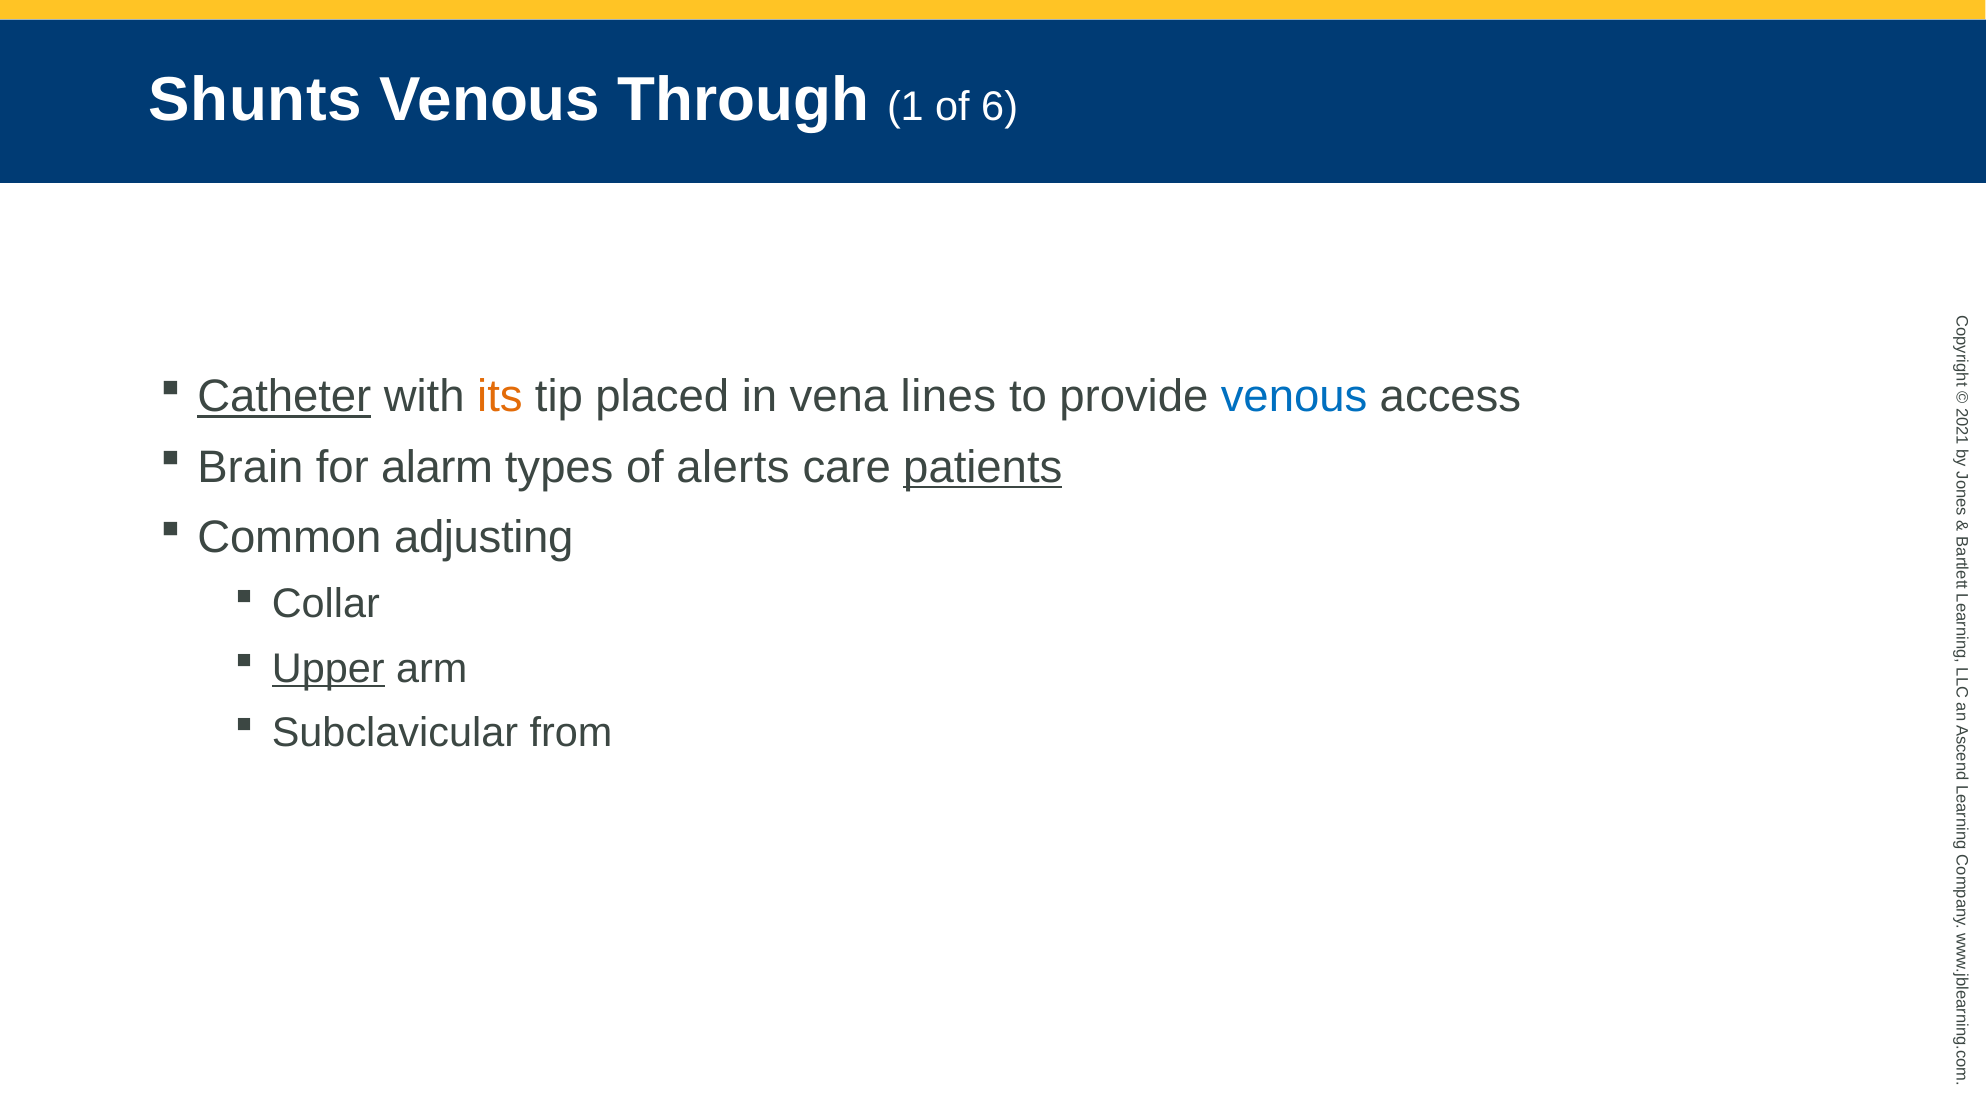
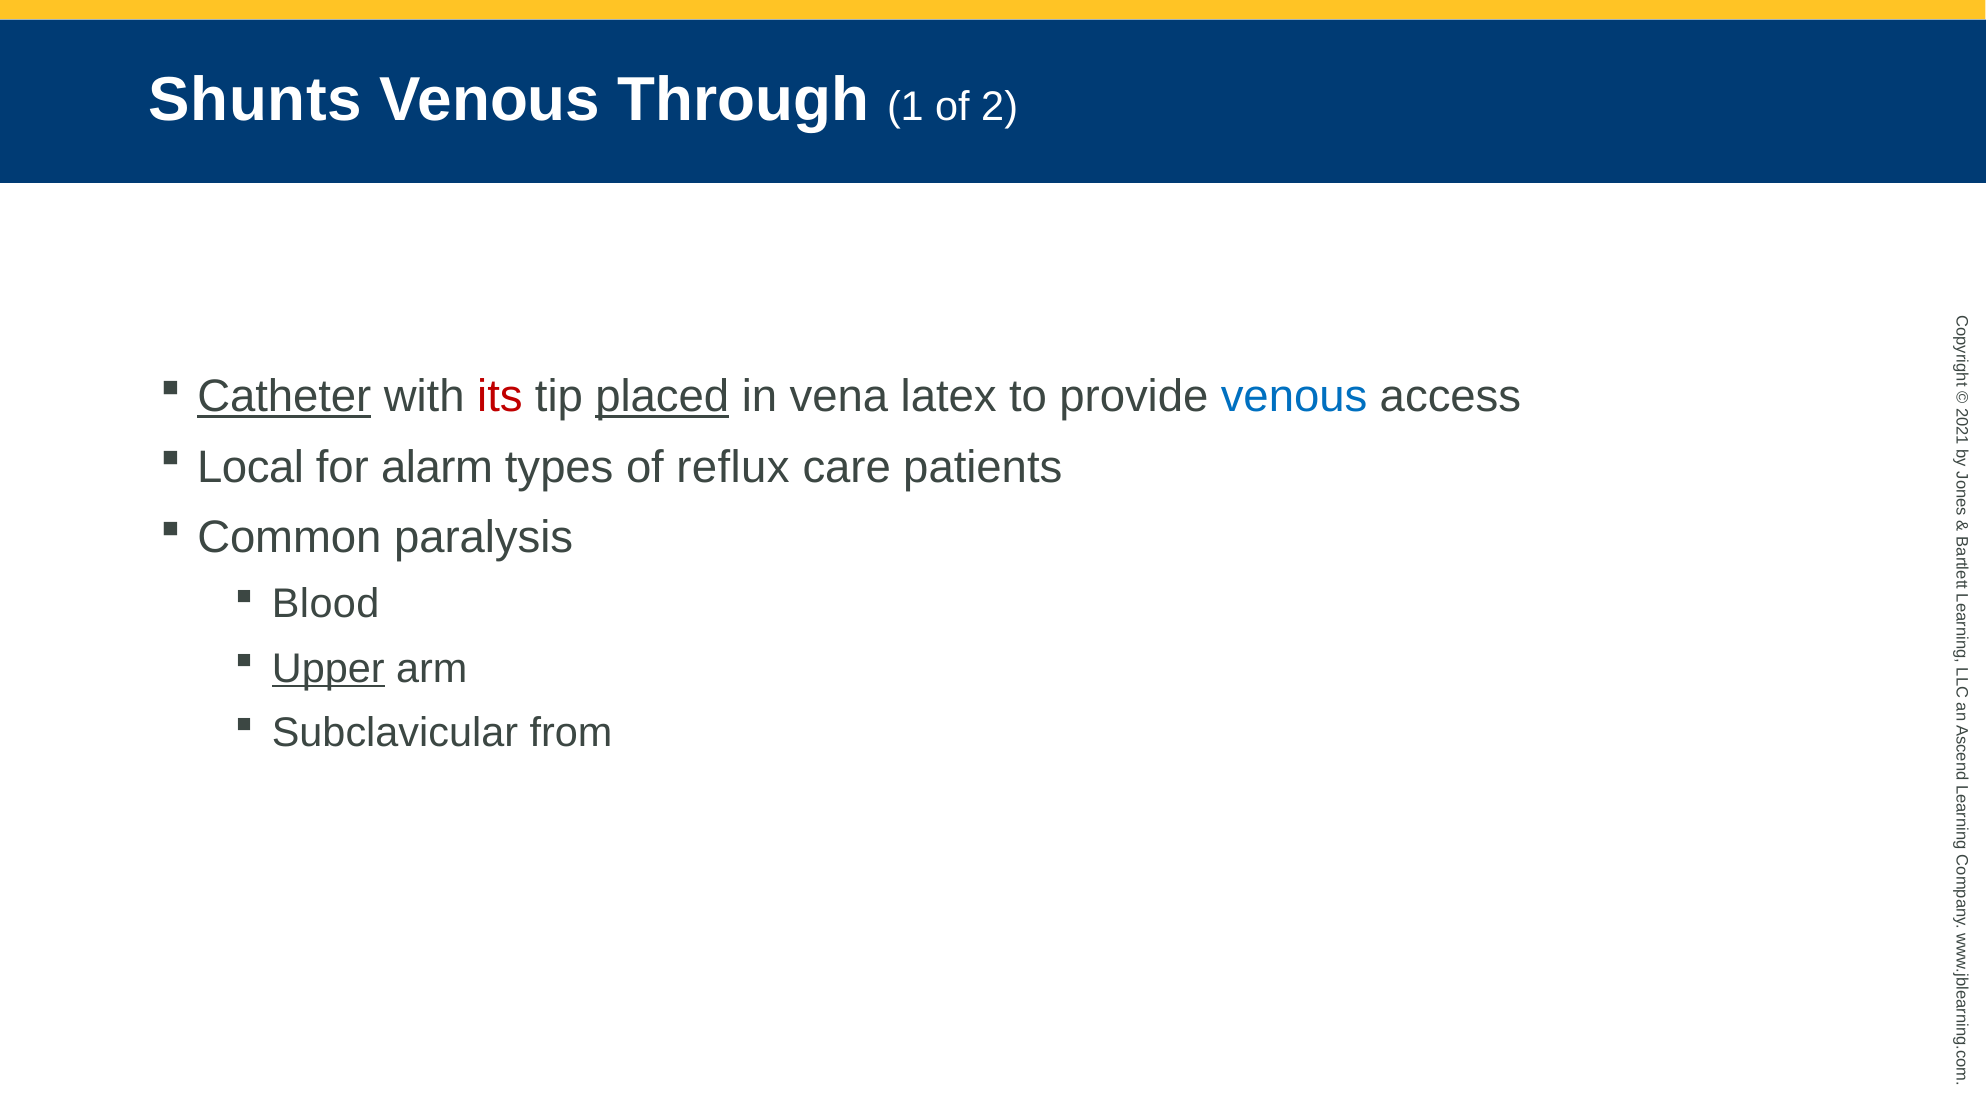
of 6: 6 -> 2 (1000, 107)
its colour: orange -> red (500, 397)
placed underline: none -> present (662, 397)
lines: lines -> latex (949, 397)
Brain: Brain -> Local (251, 467)
alerts: alerts -> reflux (733, 467)
patients underline: present -> none (983, 467)
adjusting: adjusting -> paralysis (484, 538)
Collar: Collar -> Blood (326, 604)
